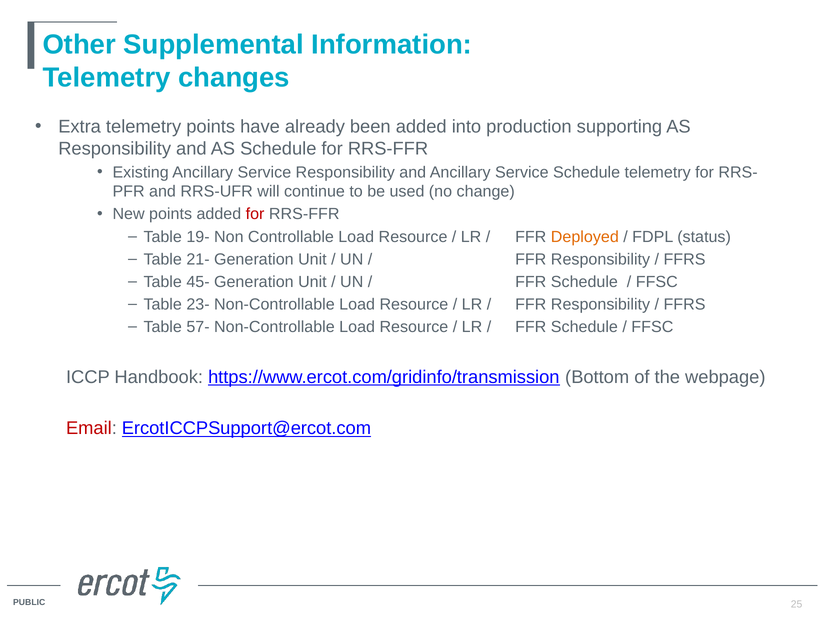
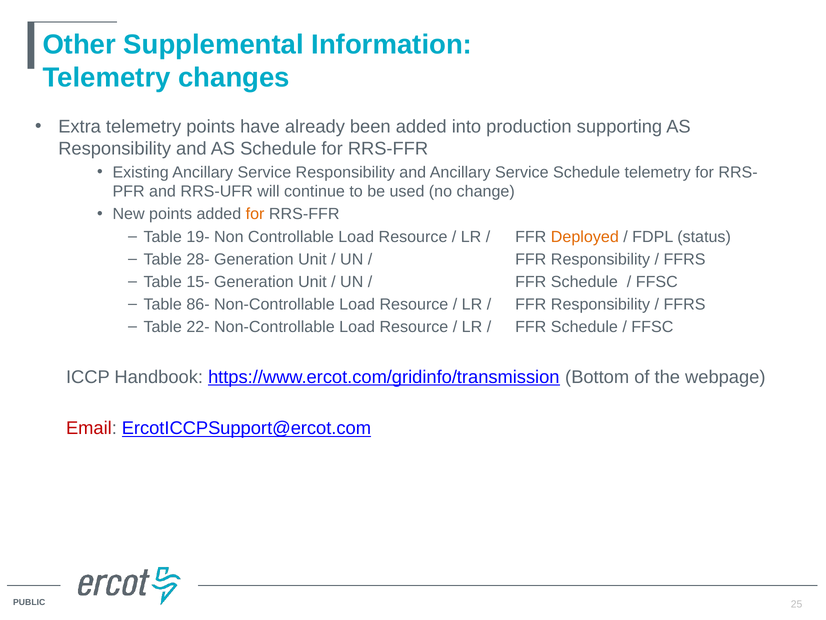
for colour: red -> orange (255, 214)
21-: 21- -> 28- (198, 259)
45-: 45- -> 15- (198, 282)
23-: 23- -> 86- (198, 304)
57-: 57- -> 22- (198, 327)
